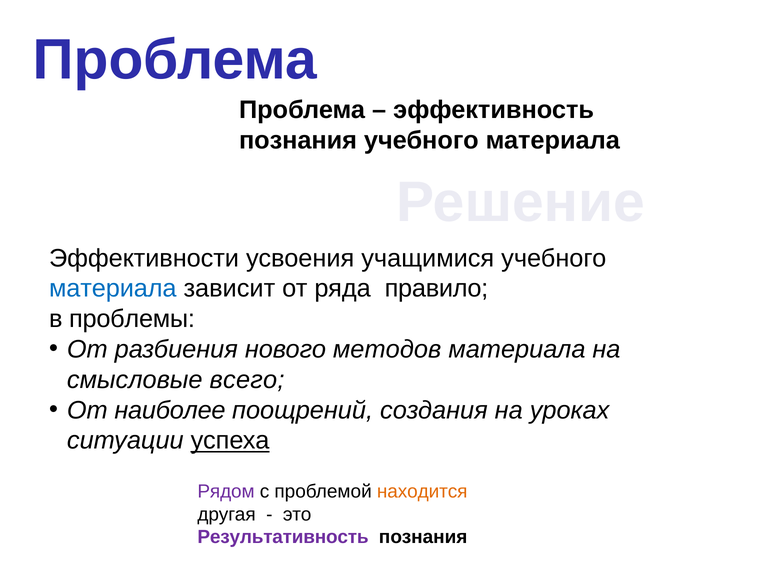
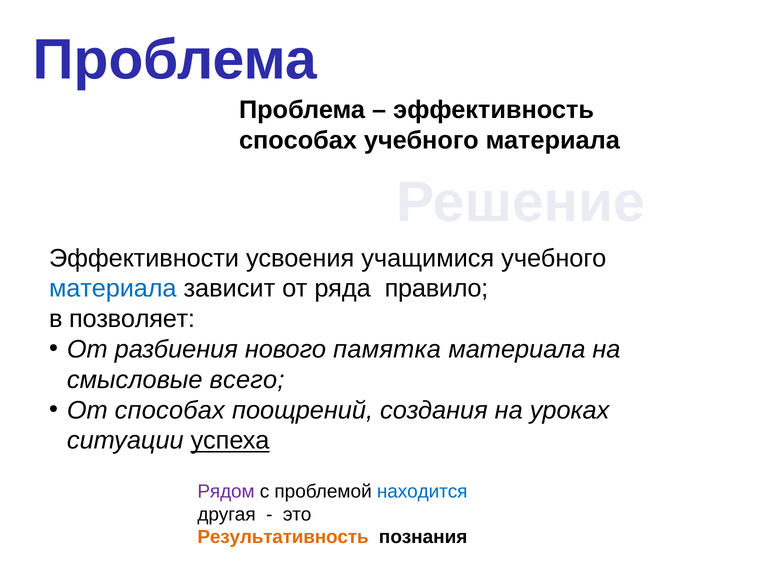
познания: познания -> способах (298, 140)
проблемы: проблемы -> позволяет (132, 319)
методов: методов -> памятка (387, 349)
От наиболее: наиболее -> способах (170, 410)
находится colour: orange -> blue (422, 491)
Результативность colour: purple -> orange (283, 537)
